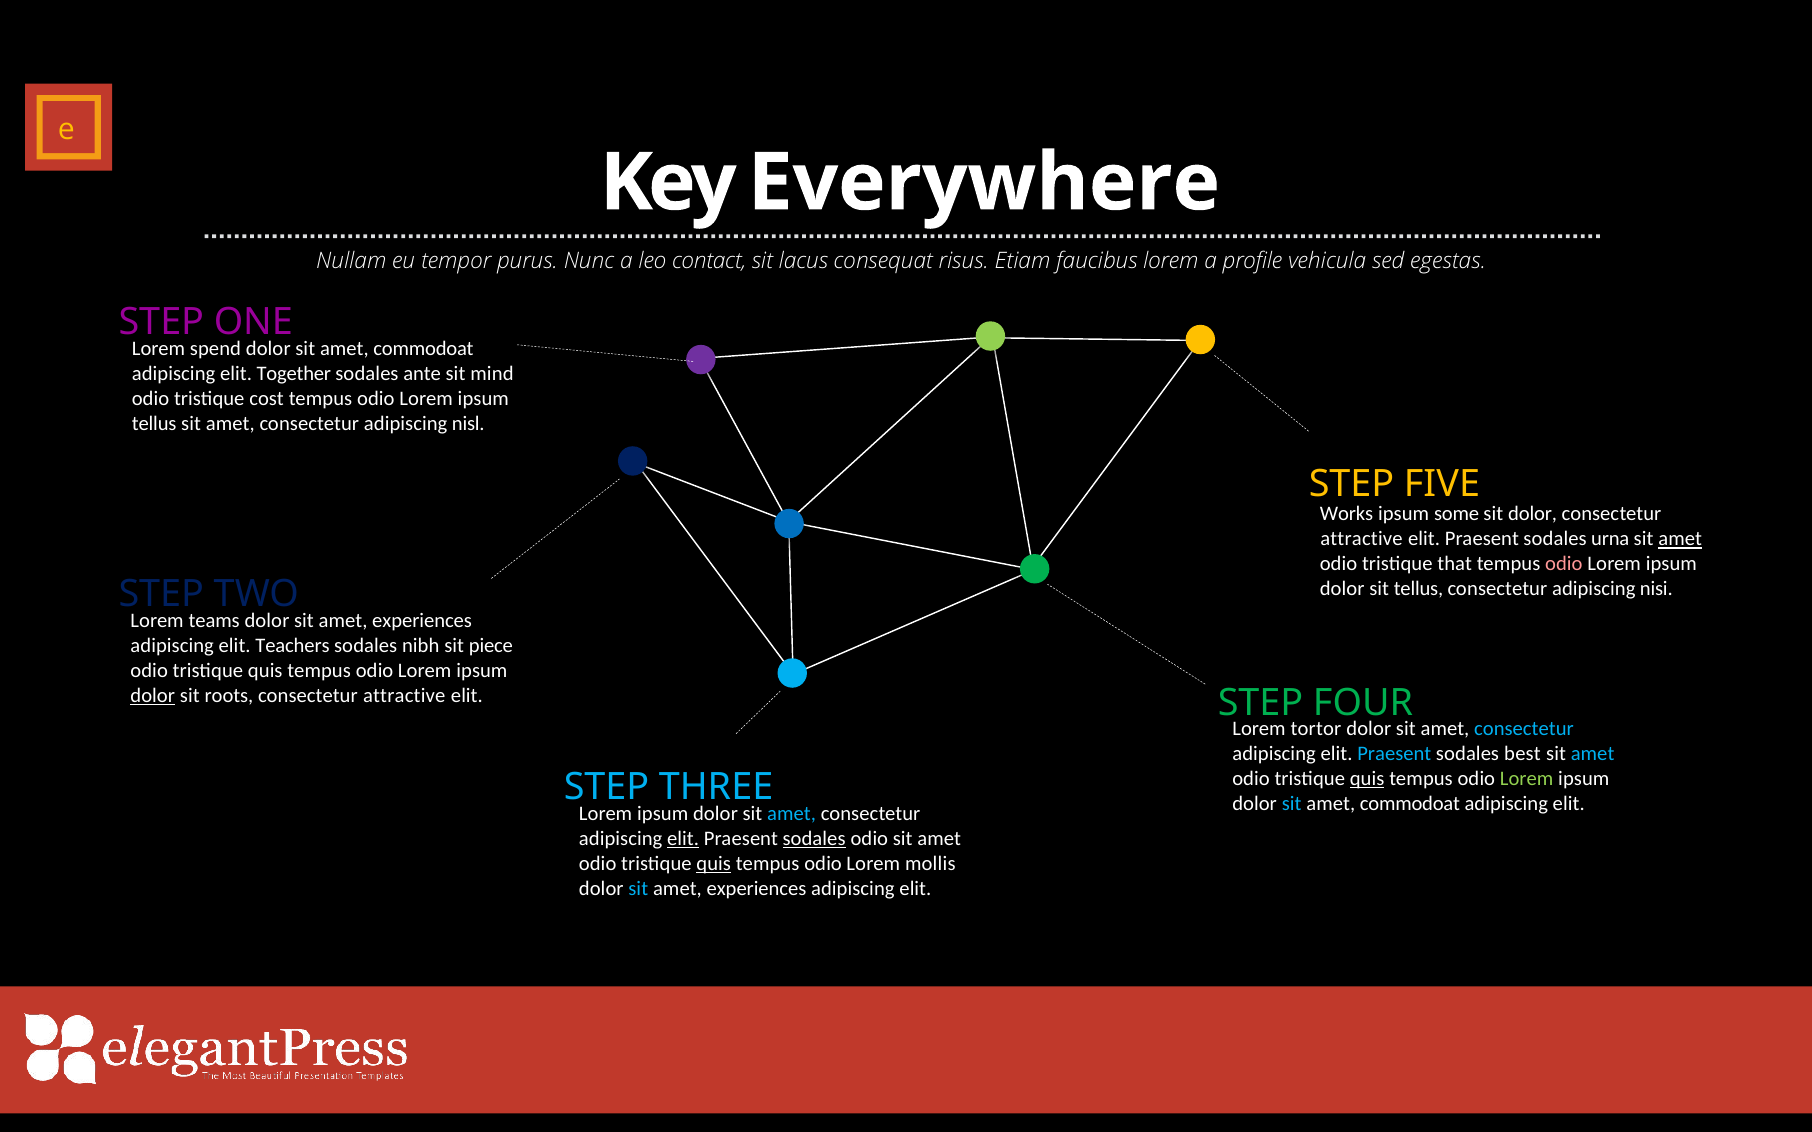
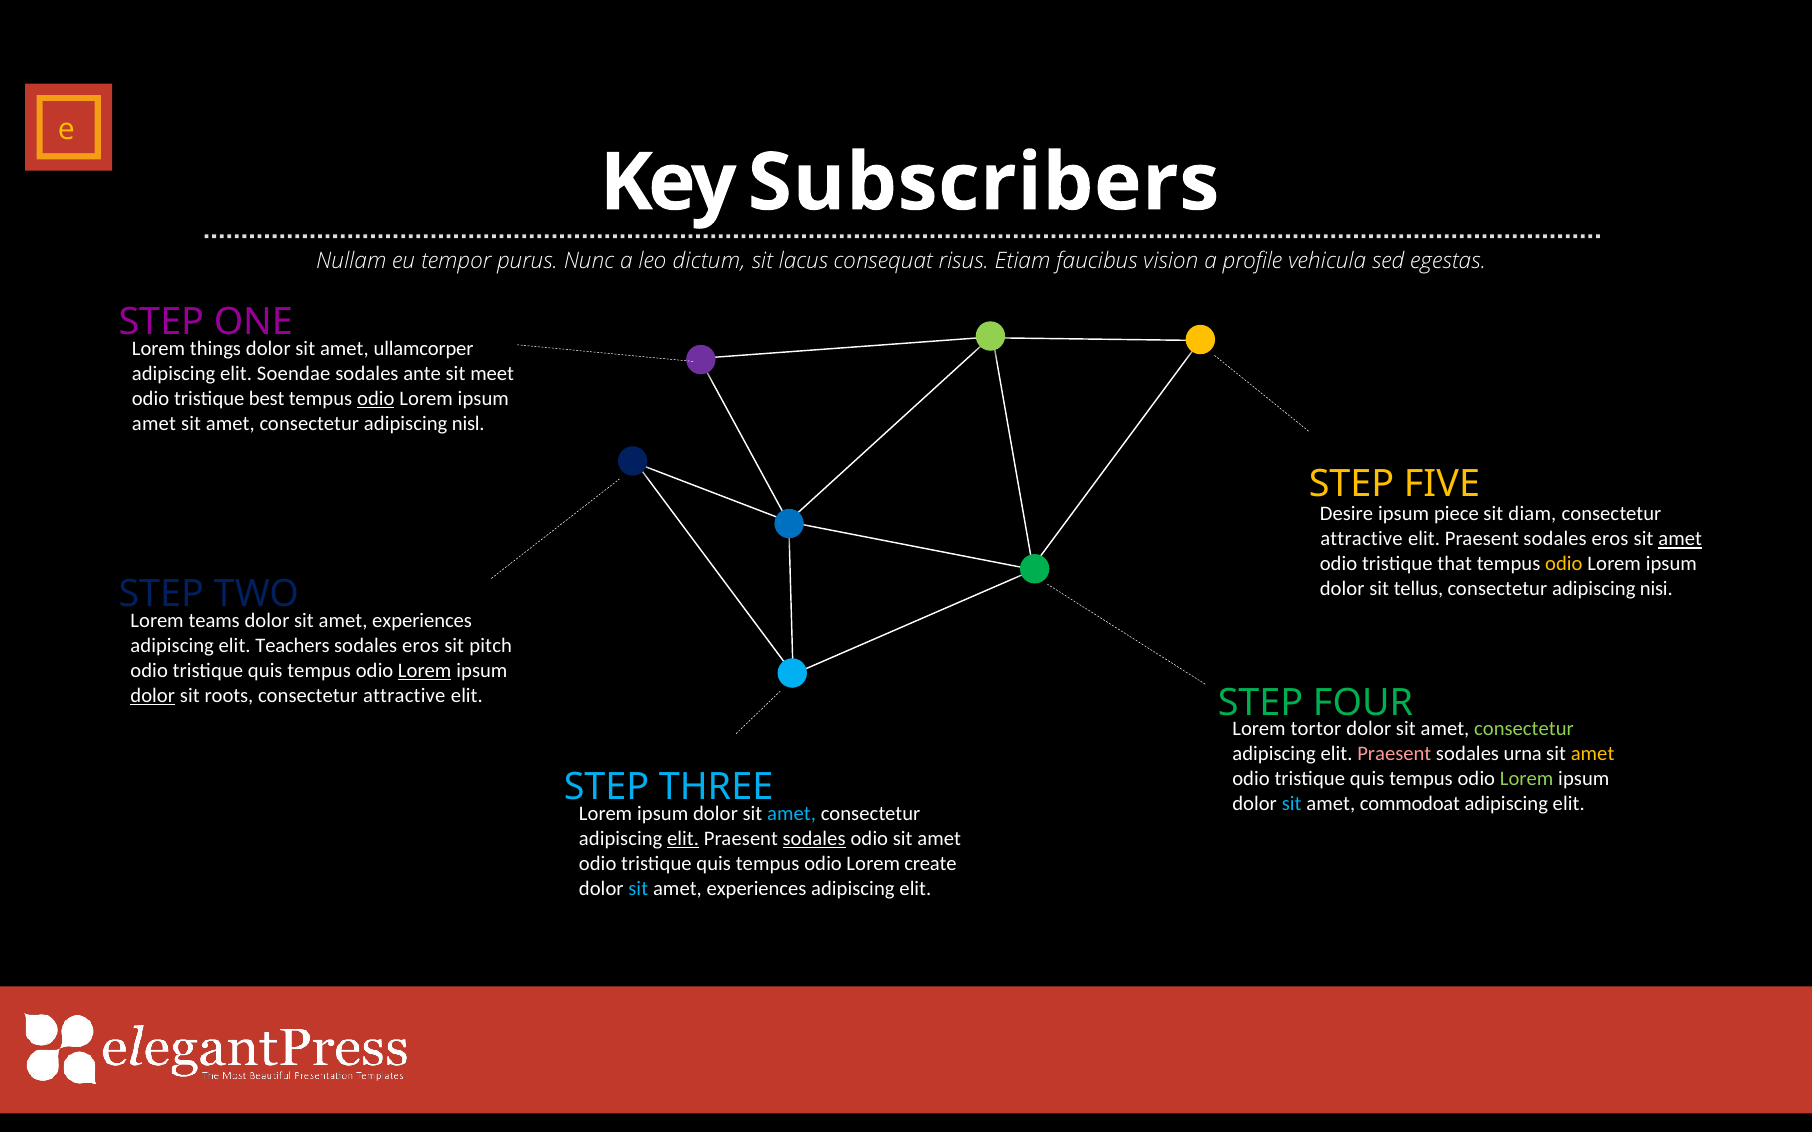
Everywhere: Everywhere -> Subscribers (983, 183)
contact: contact -> dictum (709, 261)
faucibus lorem: lorem -> vision (1171, 261)
spend: spend -> things (216, 349)
commodoat: commodoat -> ullamcorper (424, 349)
Together: Together -> Soendae (294, 374)
mind: mind -> meet (492, 374)
cost: cost -> best (267, 399)
odio underline: none -> present (376, 399)
tellus: tellus -> amet (154, 424)
Works: Works -> Desire (1346, 514)
some: some -> piece (1456, 514)
sit dolor: dolor -> diam (1532, 514)
Praesent sodales urna: urna -> eros (1610, 539)
odio colour: pink -> yellow (1564, 564)
nibh: nibh -> eros (421, 646)
piece: piece -> pitch (491, 646)
Lorem underline: none -> present (425, 671)
consectetur colour: light blue -> light green (1524, 729)
Praesent colour: light blue -> pink (1394, 754)
best: best -> urna (1523, 754)
amet colour: light blue -> yellow (1593, 754)
quis underline: present -> none (1367, 779)
quis underline: present -> none (714, 864)
mollis: mollis -> create (930, 864)
